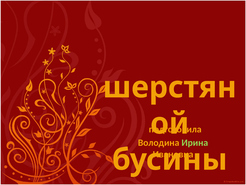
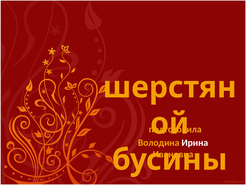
Ирина colour: light green -> white (195, 142)
